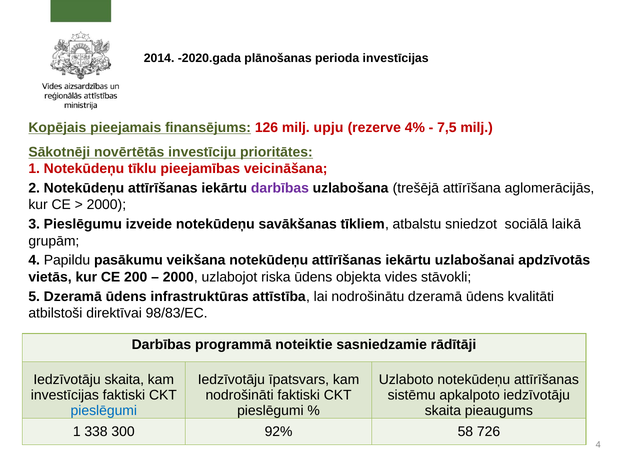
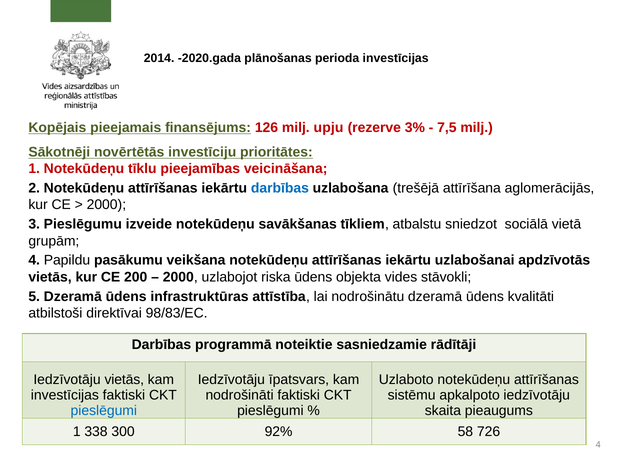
4%: 4% -> 3% (415, 128)
darbības colour: purple -> blue (280, 188)
laikā: laikā -> vietā (566, 224)
skaita: skaita -> vietās (124, 380)
